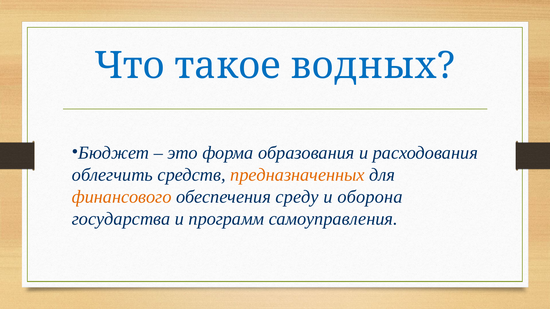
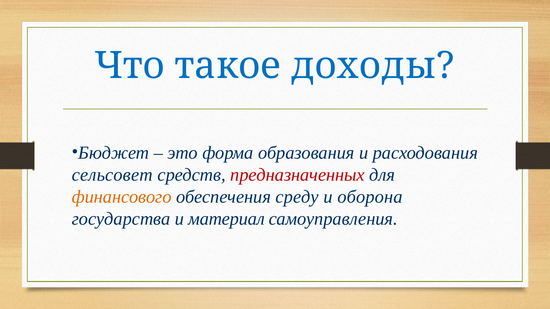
водных: водных -> доходы (373, 66)
облегчить: облегчить -> сельсовет (112, 175)
предназначенных colour: orange -> red (297, 175)
программ: программ -> материал (227, 219)
